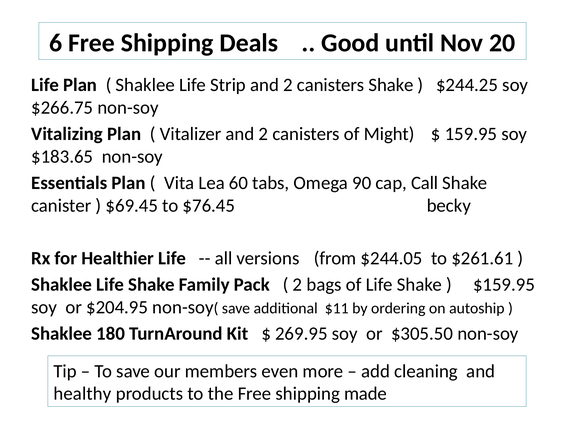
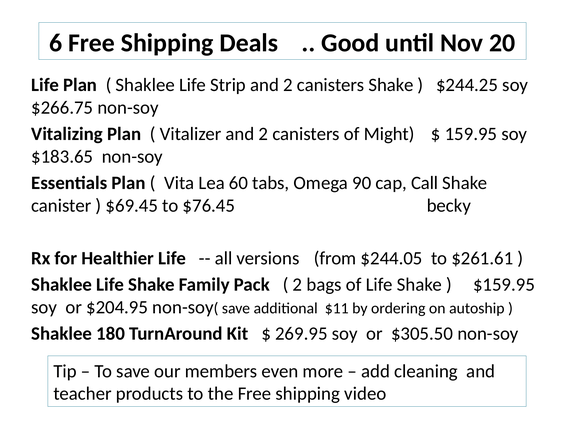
healthy: healthy -> teacher (82, 394)
made: made -> video (365, 394)
